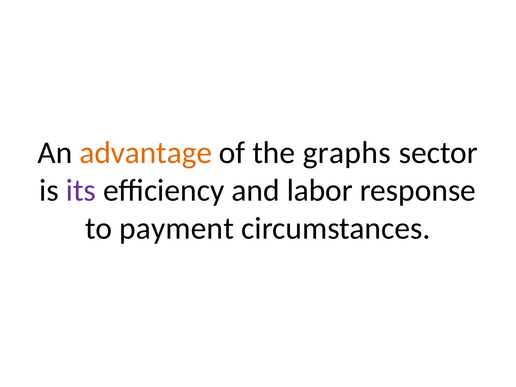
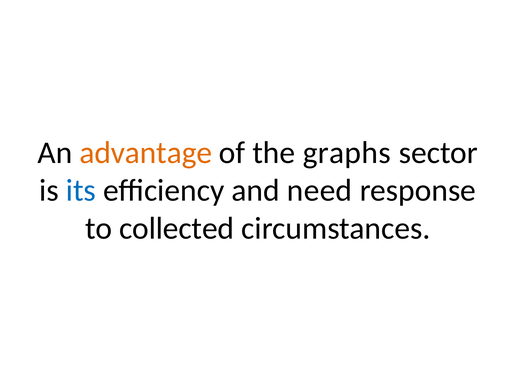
its colour: purple -> blue (81, 191)
labor: labor -> need (320, 191)
payment: payment -> collected (177, 228)
